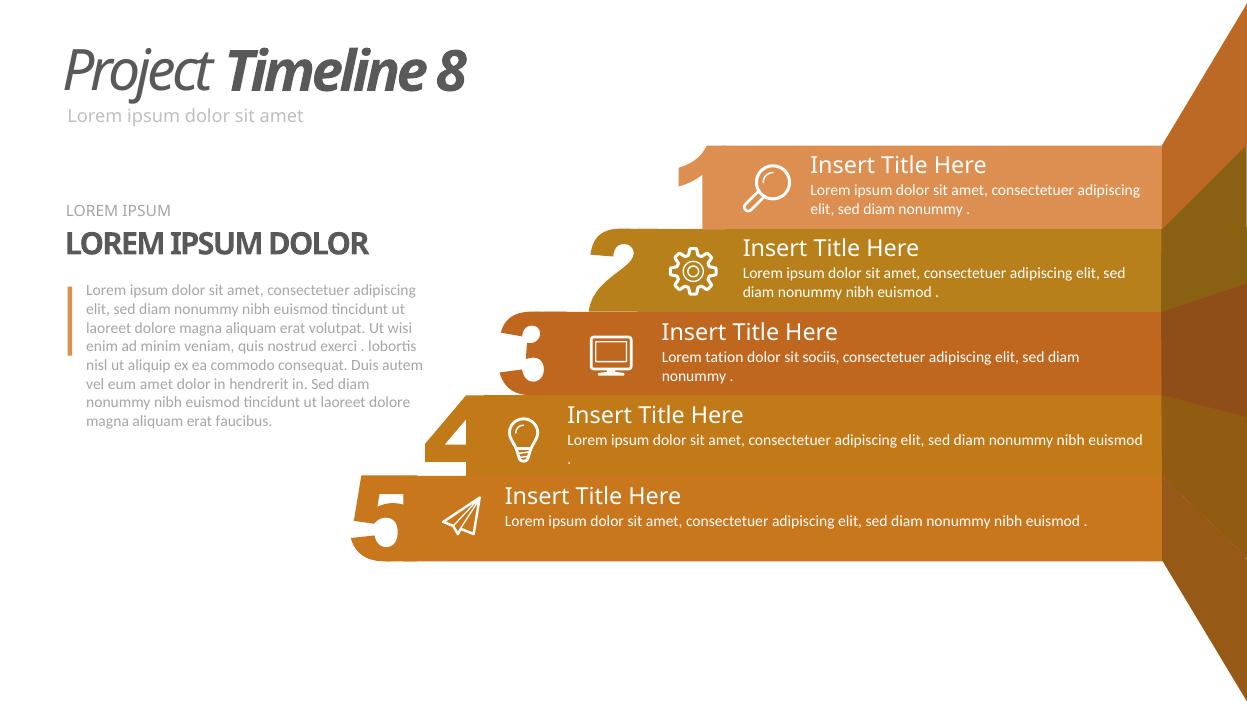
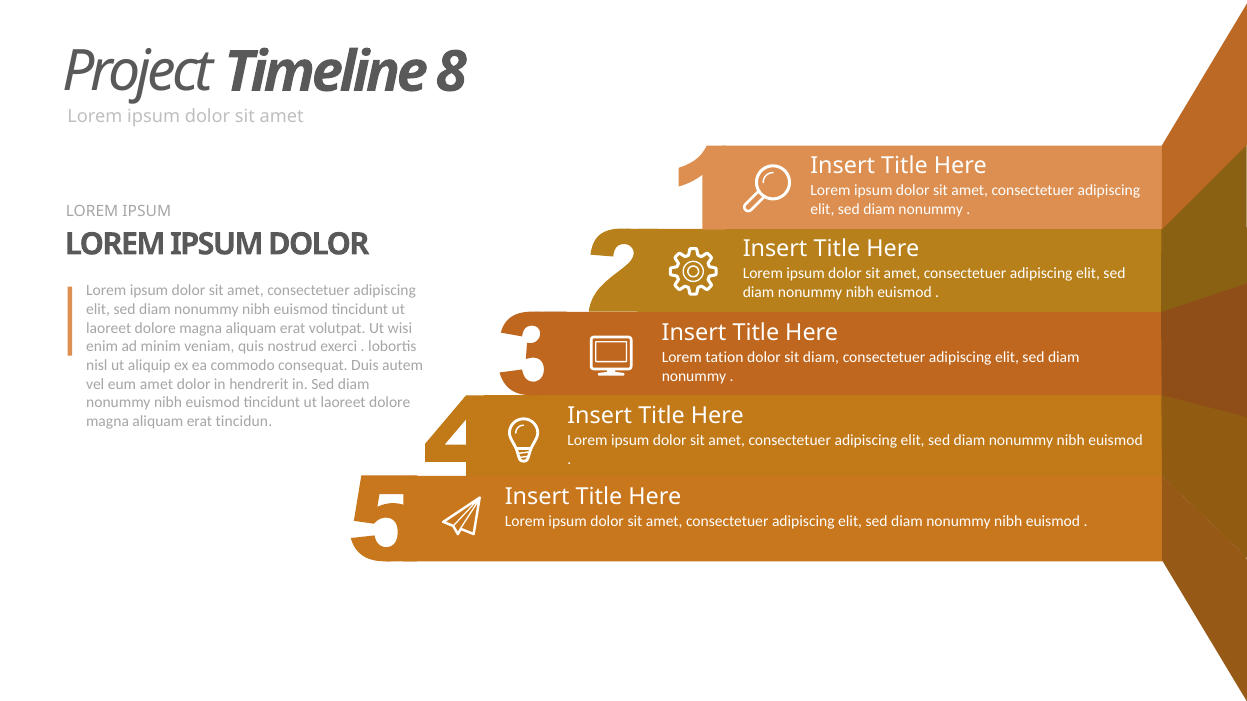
sit sociis: sociis -> diam (821, 358)
faucibus: faucibus -> tincidun (244, 422)
